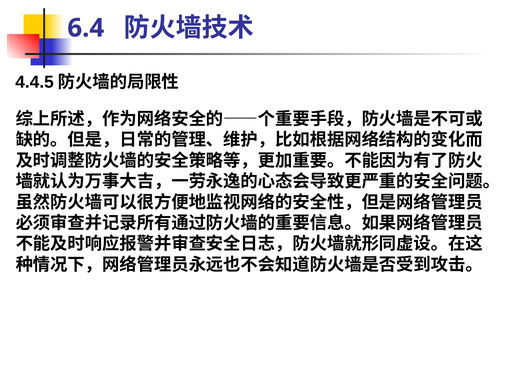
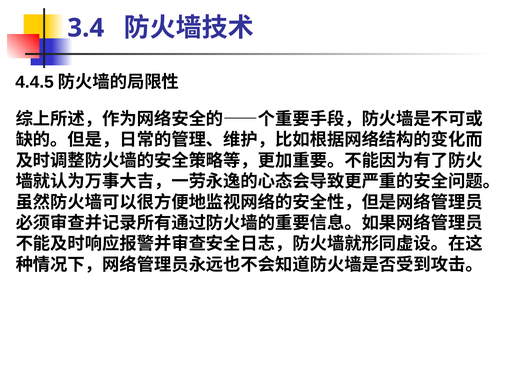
6.4: 6.4 -> 3.4 (86, 28)
